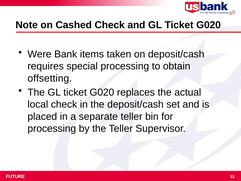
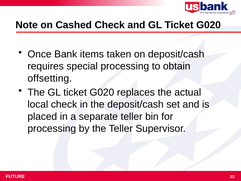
Were: Were -> Once (40, 54)
